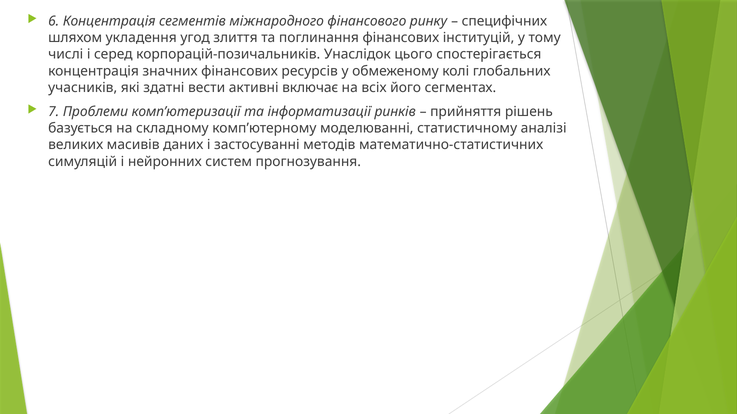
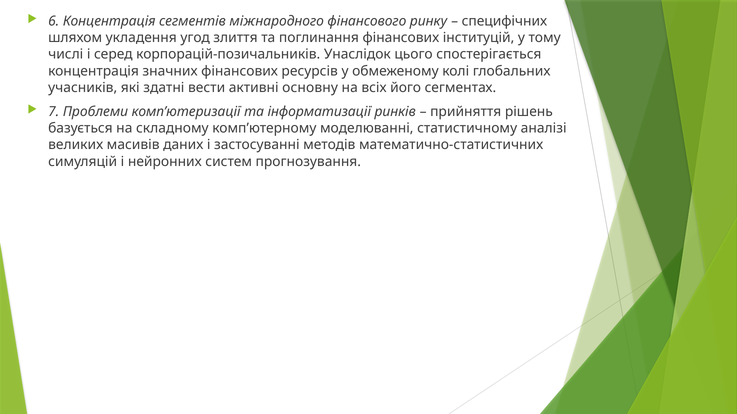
включає: включає -> основну (310, 88)
